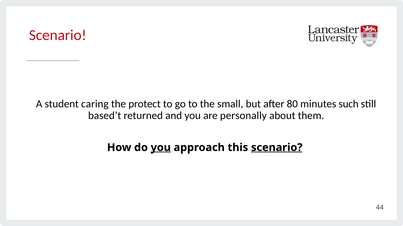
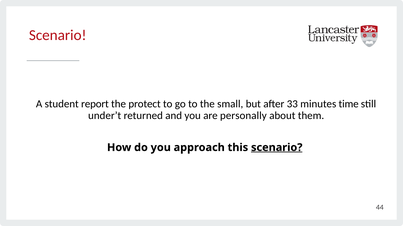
caring: caring -> report (95, 104)
80: 80 -> 33 (292, 104)
such: such -> time (349, 104)
based’t: based’t -> under’t (105, 116)
you underline: present -> none (161, 148)
